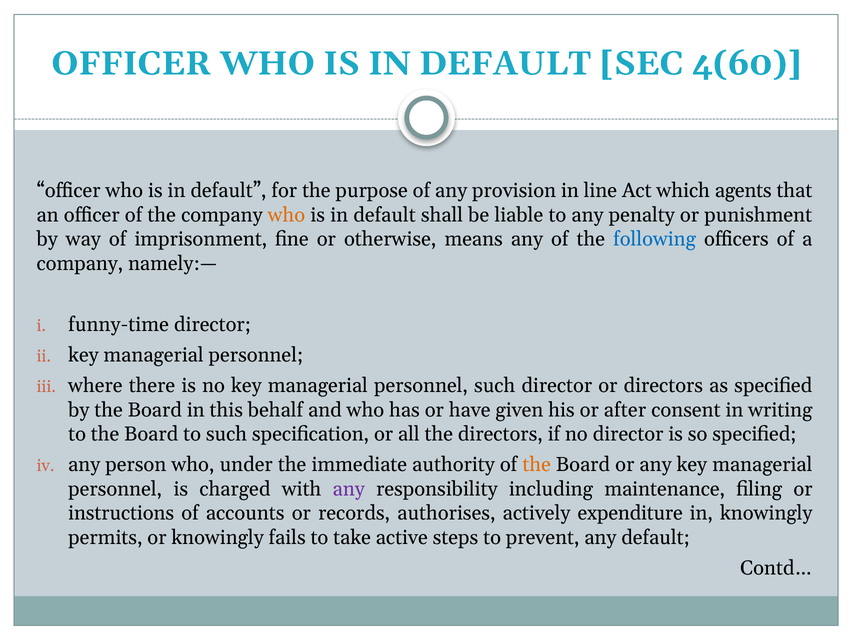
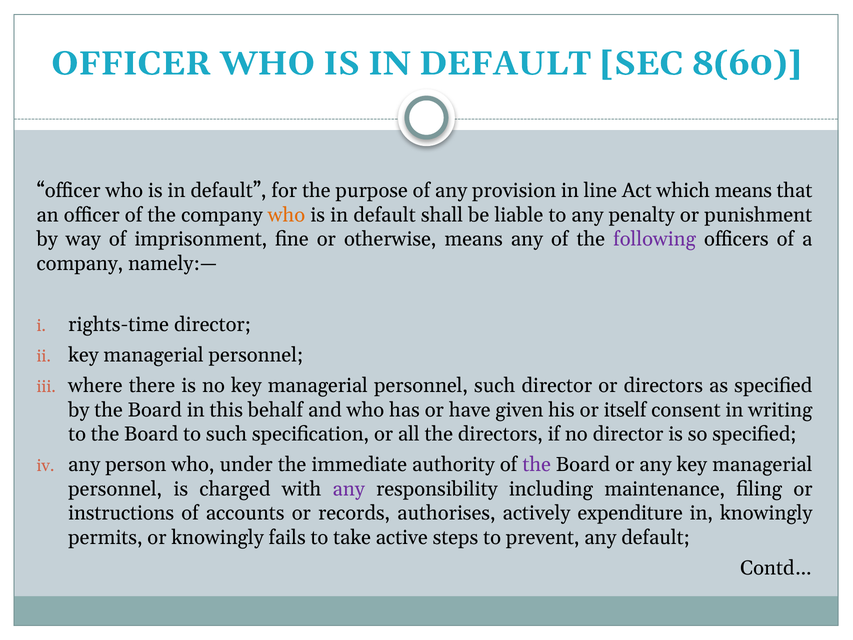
4(60: 4(60 -> 8(60 (747, 63)
which agents: agents -> means (743, 191)
following colour: blue -> purple (655, 239)
funny-time: funny-time -> rights-time (119, 324)
after: after -> itself (625, 410)
the colour: orange -> purple (537, 465)
